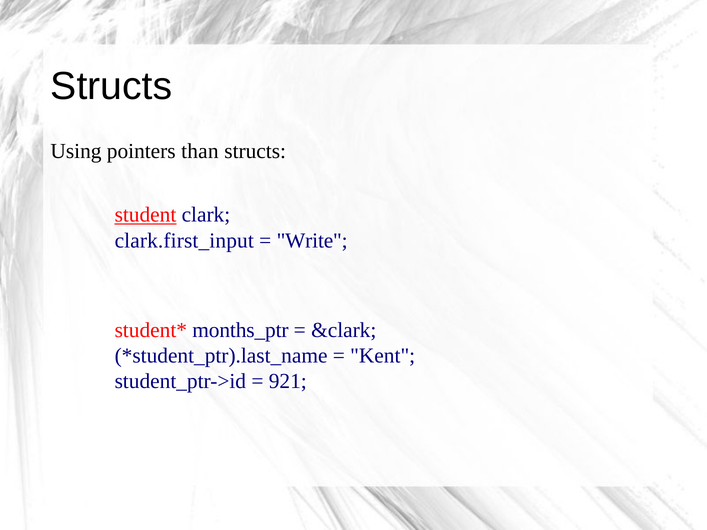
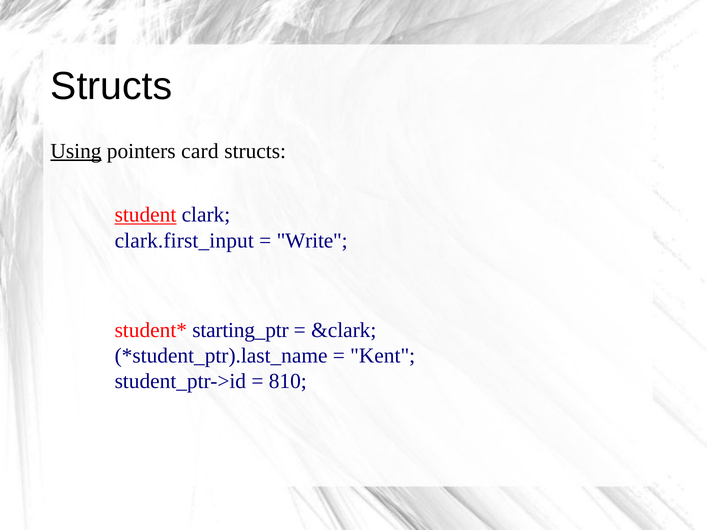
Using underline: none -> present (76, 151)
than: than -> card (200, 151)
months_ptr: months_ptr -> starting_ptr (240, 330)
921: 921 -> 810 (288, 381)
